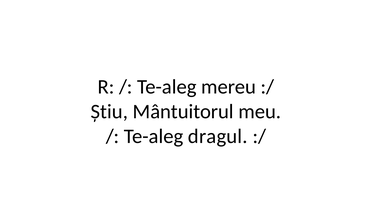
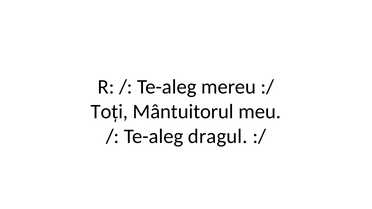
Știu: Știu -> Toți (109, 112)
